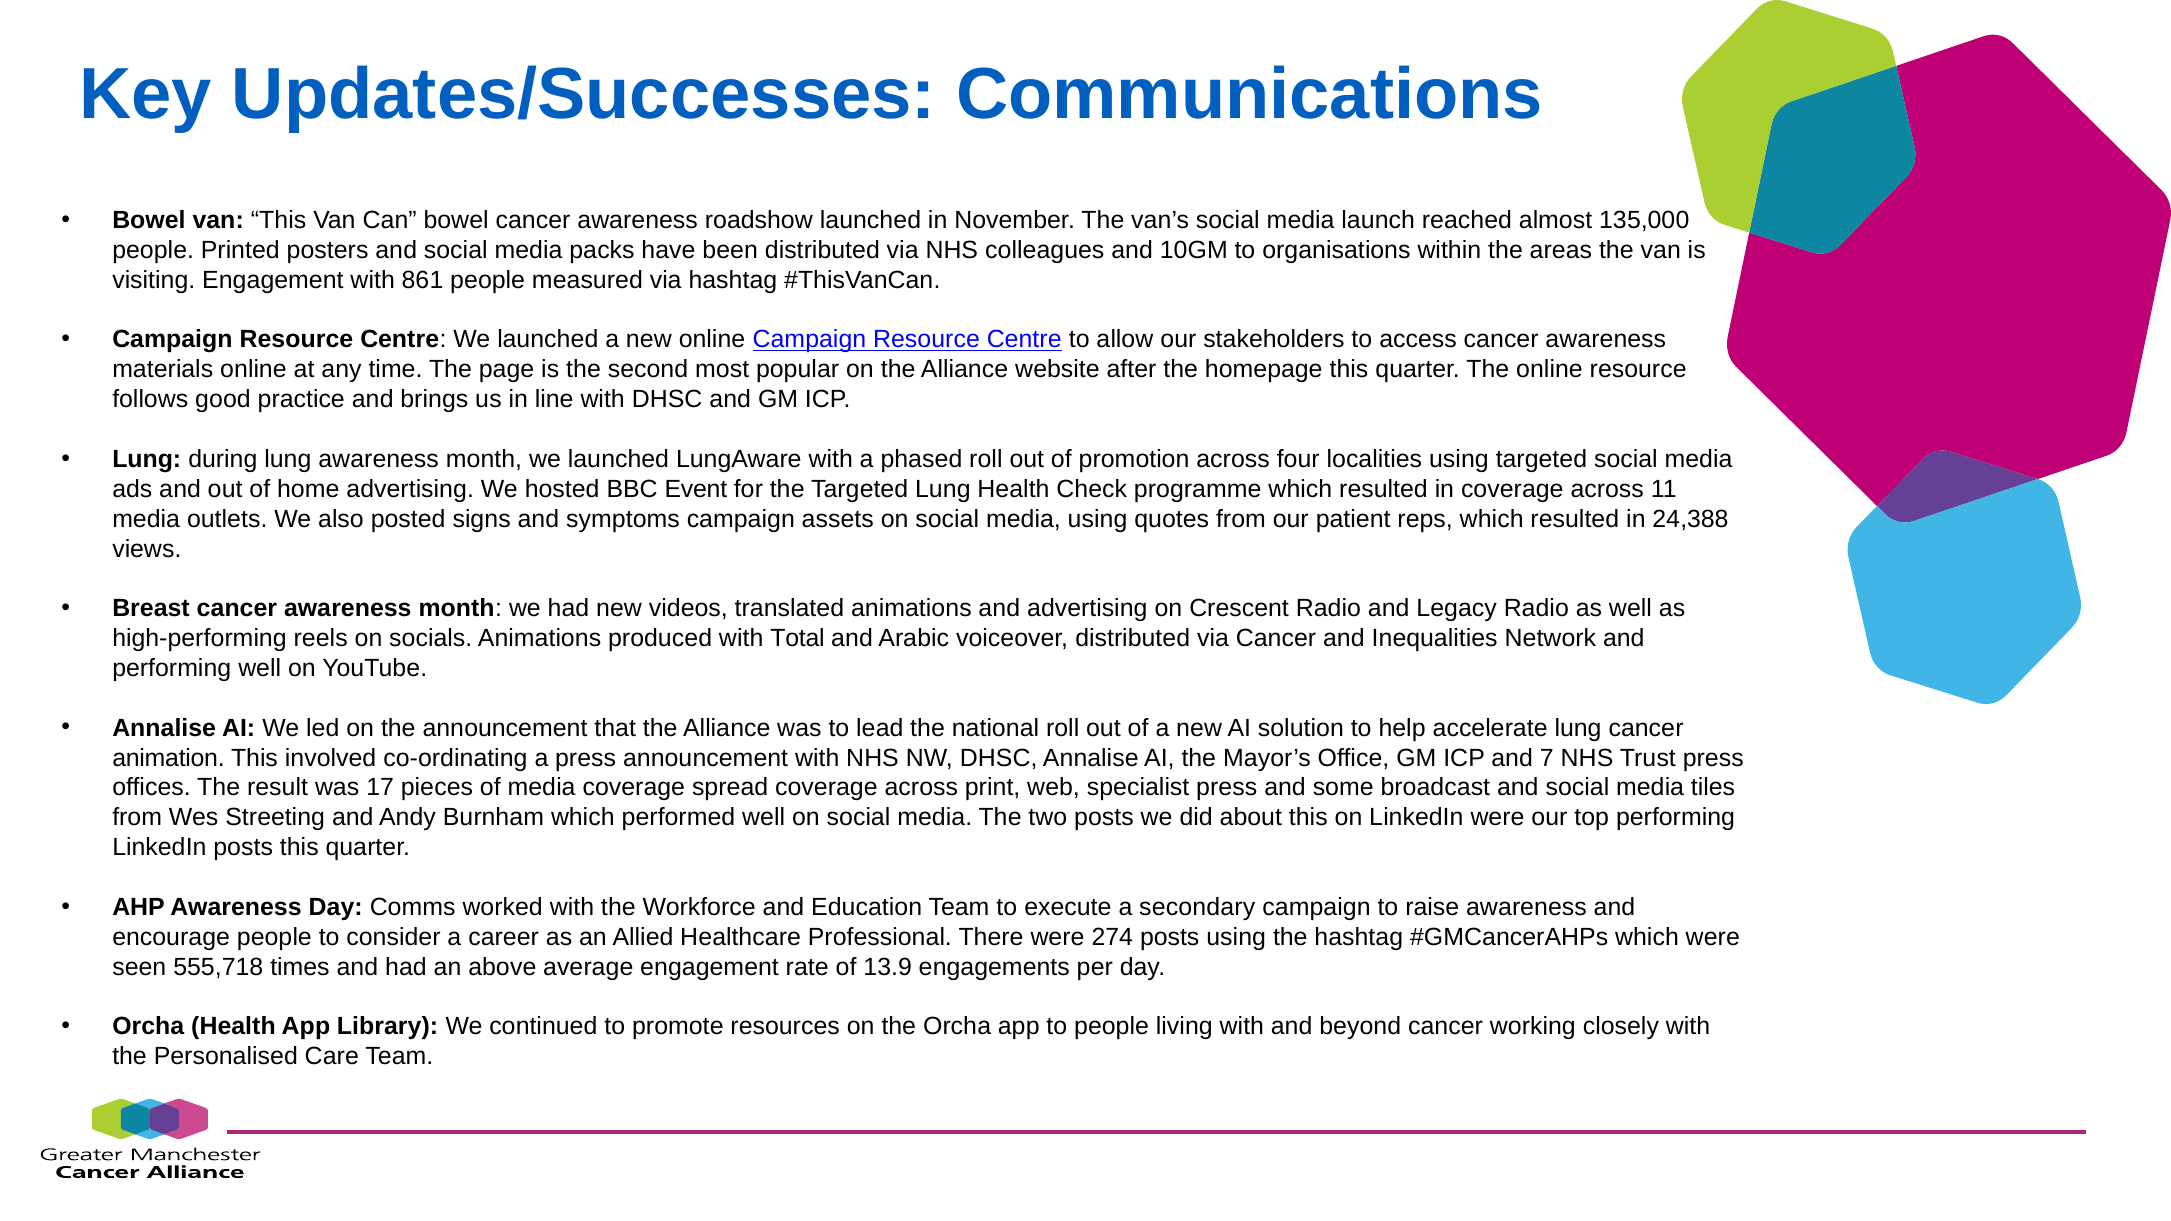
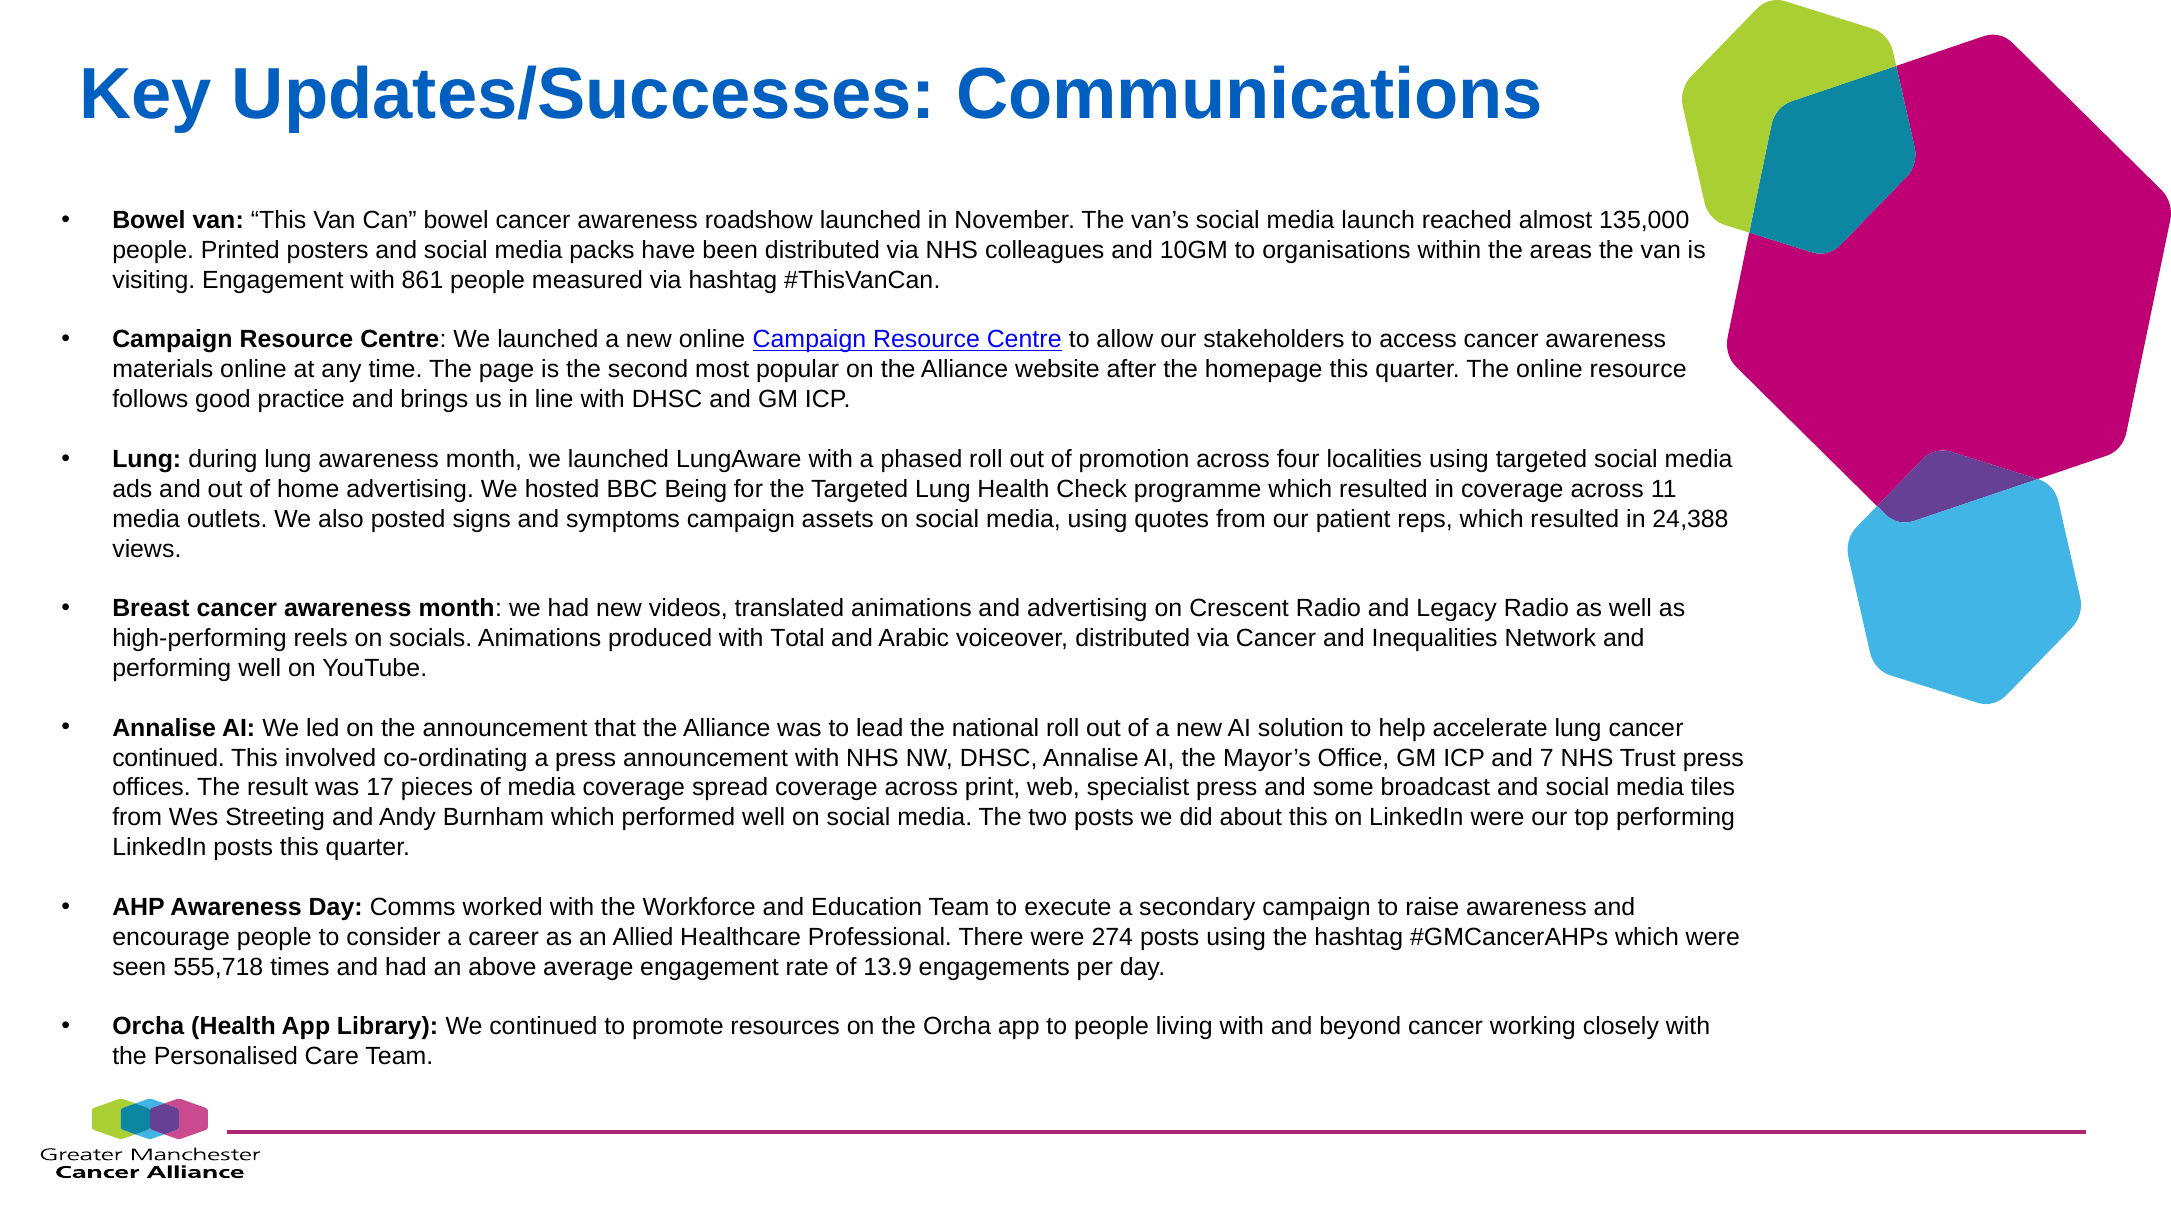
Event: Event -> Being (696, 489)
animation: animation -> continued (168, 758)
